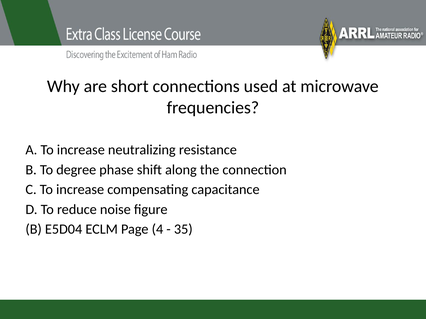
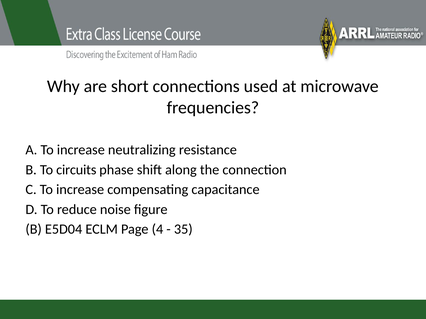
degree: degree -> circuits (76, 170)
